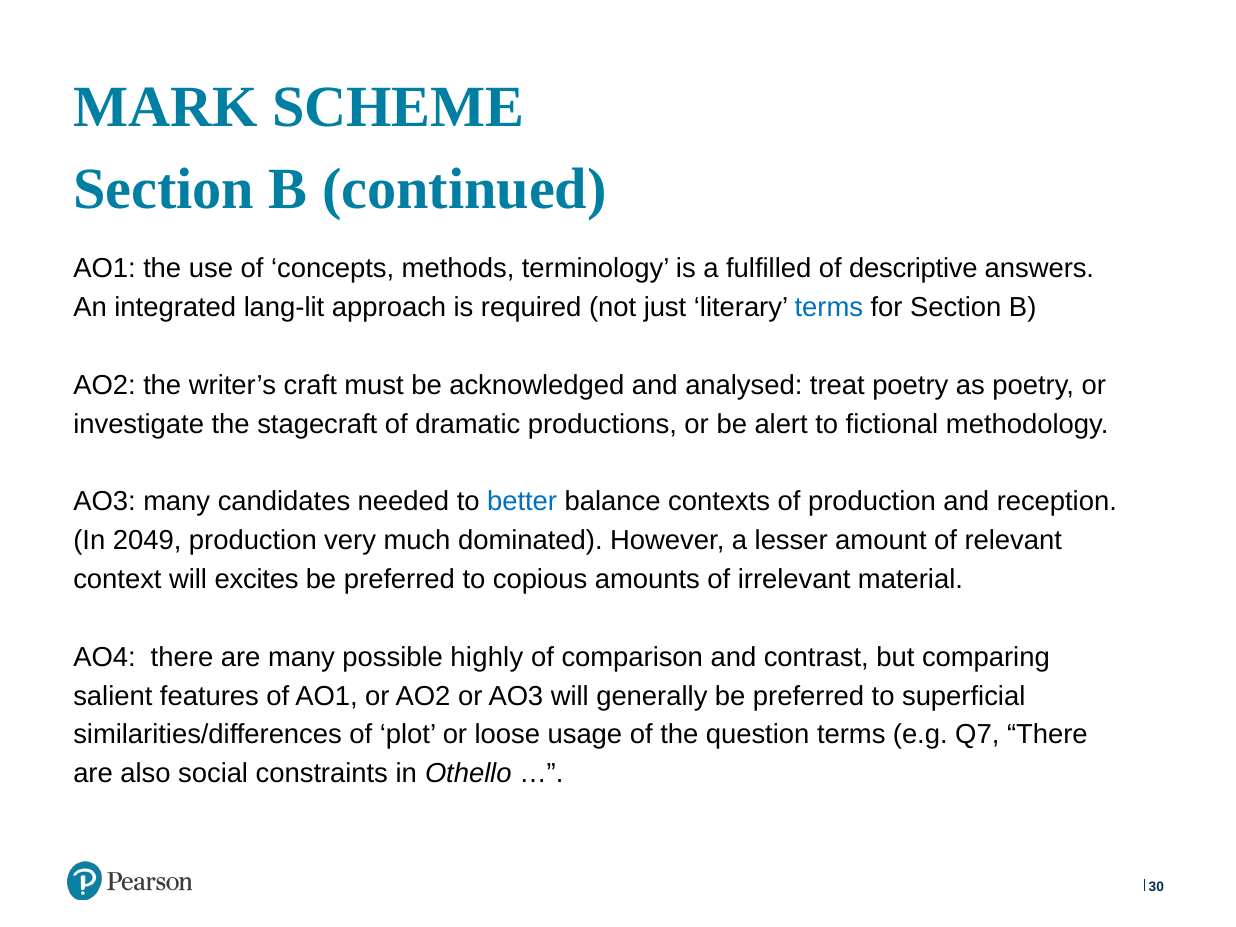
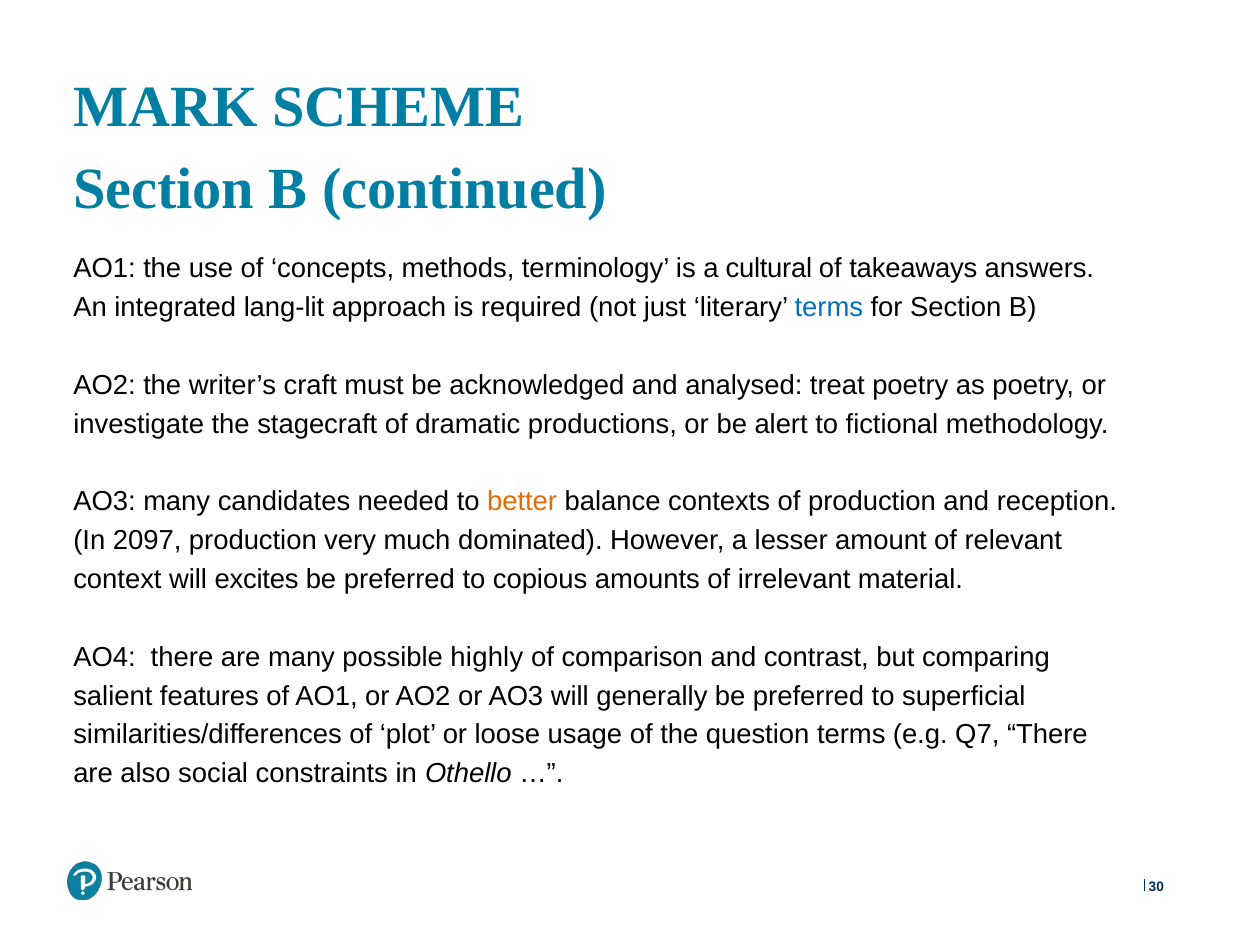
fulfilled: fulfilled -> cultural (769, 269)
descriptive: descriptive -> takeaways (913, 269)
better colour: blue -> orange (522, 502)
2049: 2049 -> 2097 (147, 541)
